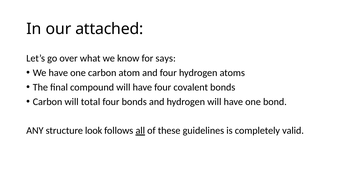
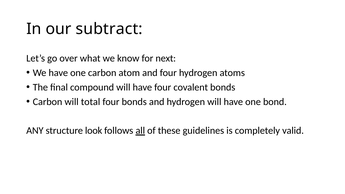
attached: attached -> subtract (109, 29)
says: says -> next (166, 58)
